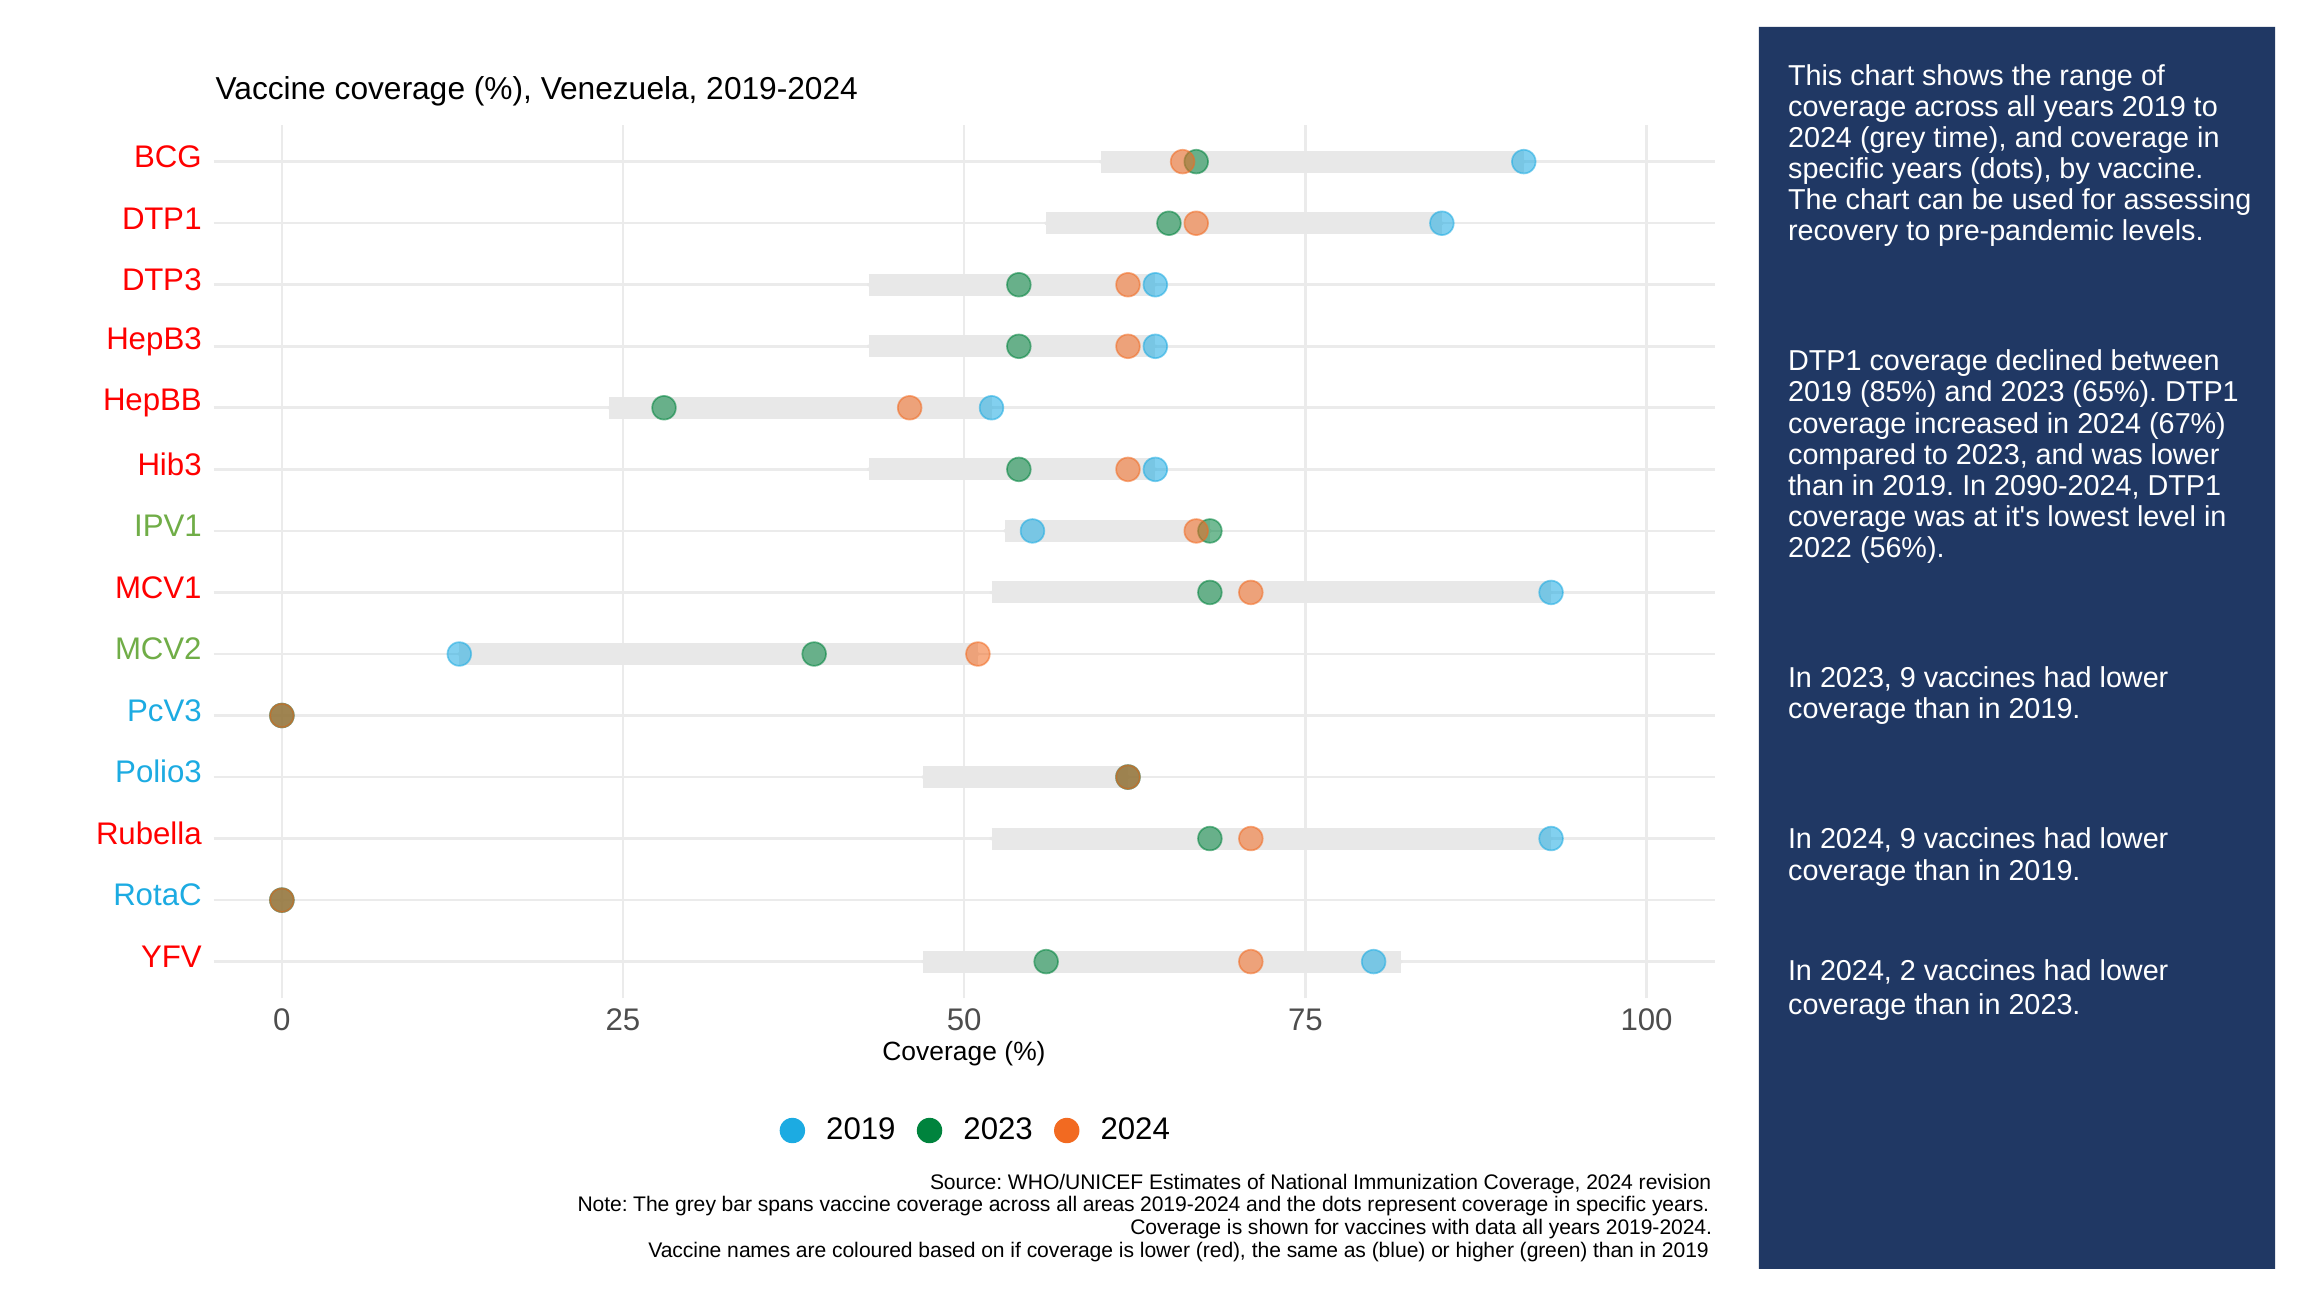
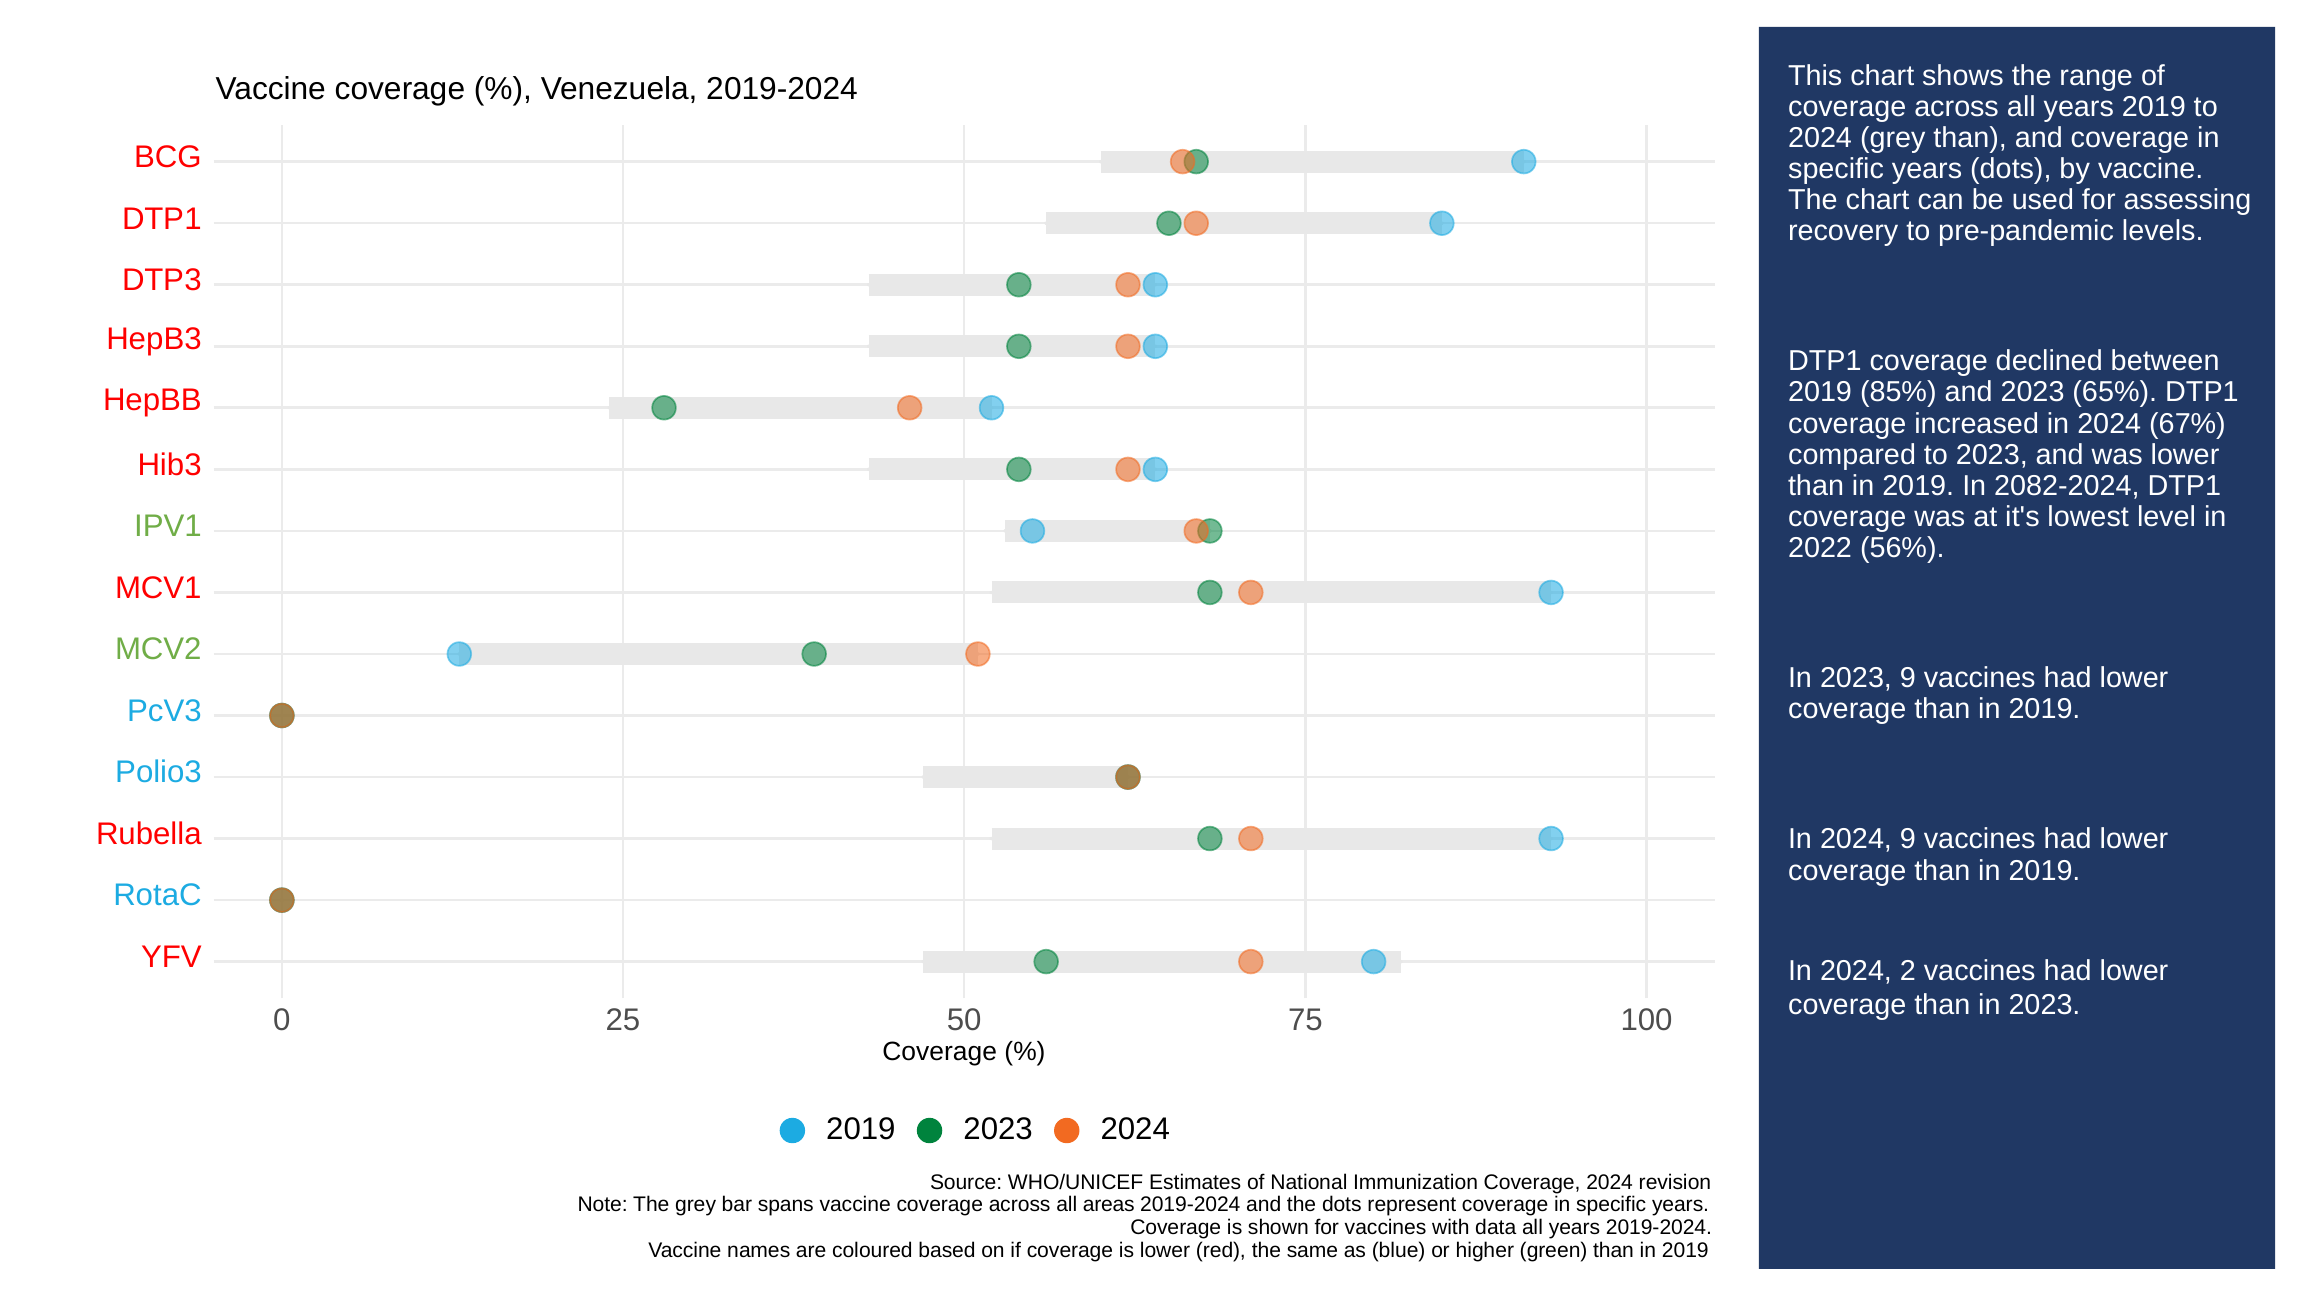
grey time: time -> than (1970, 138)
2090-2024: 2090-2024 -> 2082-2024 (2067, 486)
